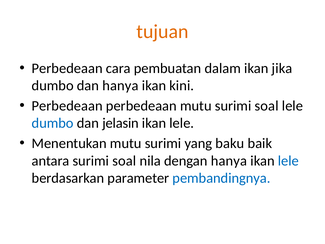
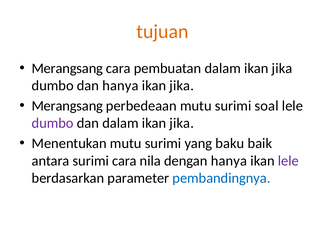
Perbedeaan: Perbedeaan -> Merangsang (67, 68)
kini: kini -> jika (182, 86)
Perbedeaan: Perbedeaan -> Merangsang (67, 106)
dumbo colour: blue -> purple (53, 123)
dan jelasin: jelasin -> dalam (120, 123)
lele: lele -> jika (182, 123)
antara surimi soal: soal -> cara (124, 161)
lele colour: blue -> purple (288, 161)
